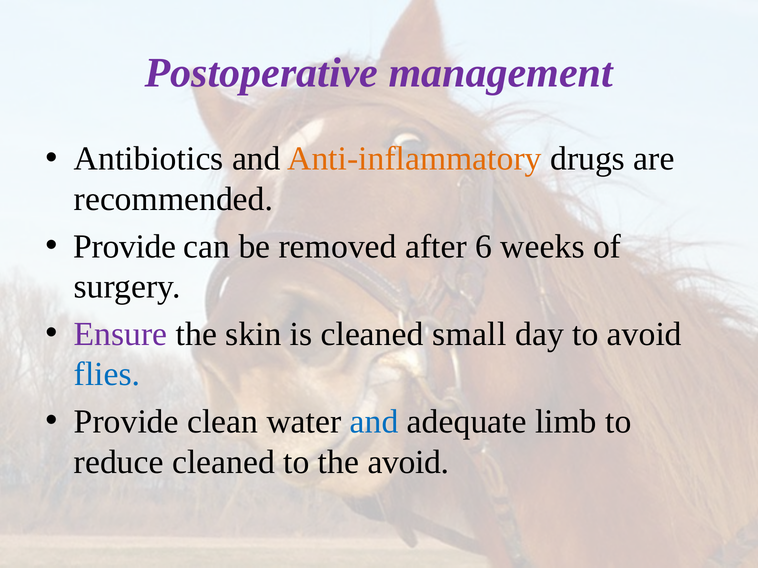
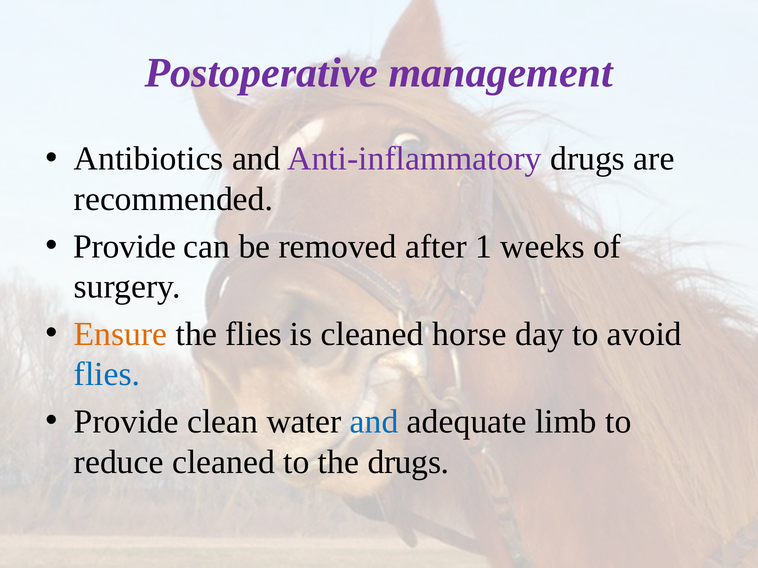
Anti-inflammatory colour: orange -> purple (414, 159)
6: 6 -> 1 (484, 247)
Ensure colour: purple -> orange (121, 334)
the skin: skin -> flies (254, 334)
small: small -> horse (469, 334)
the avoid: avoid -> drugs (408, 462)
